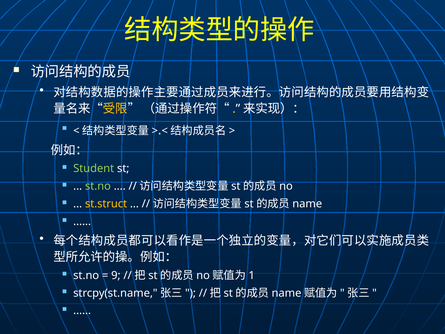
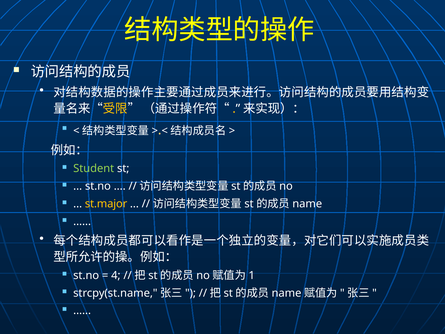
st.no colour: light green -> white (98, 186)
st.struct: st.struct -> st.major (106, 204)
9: 9 -> 4 (116, 275)
